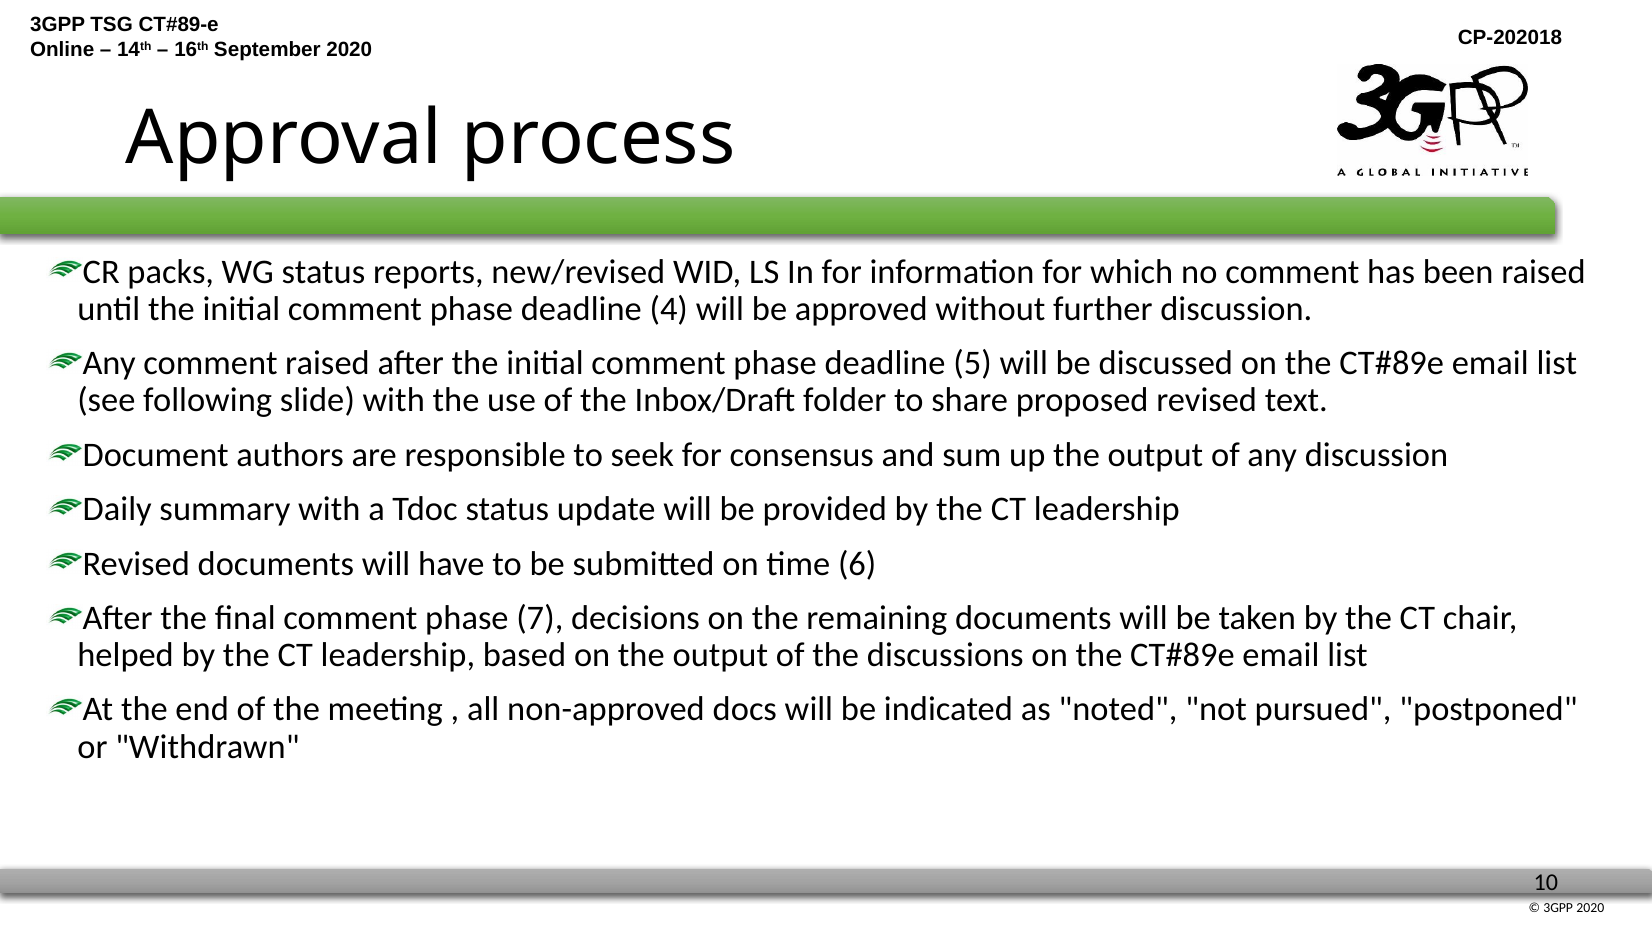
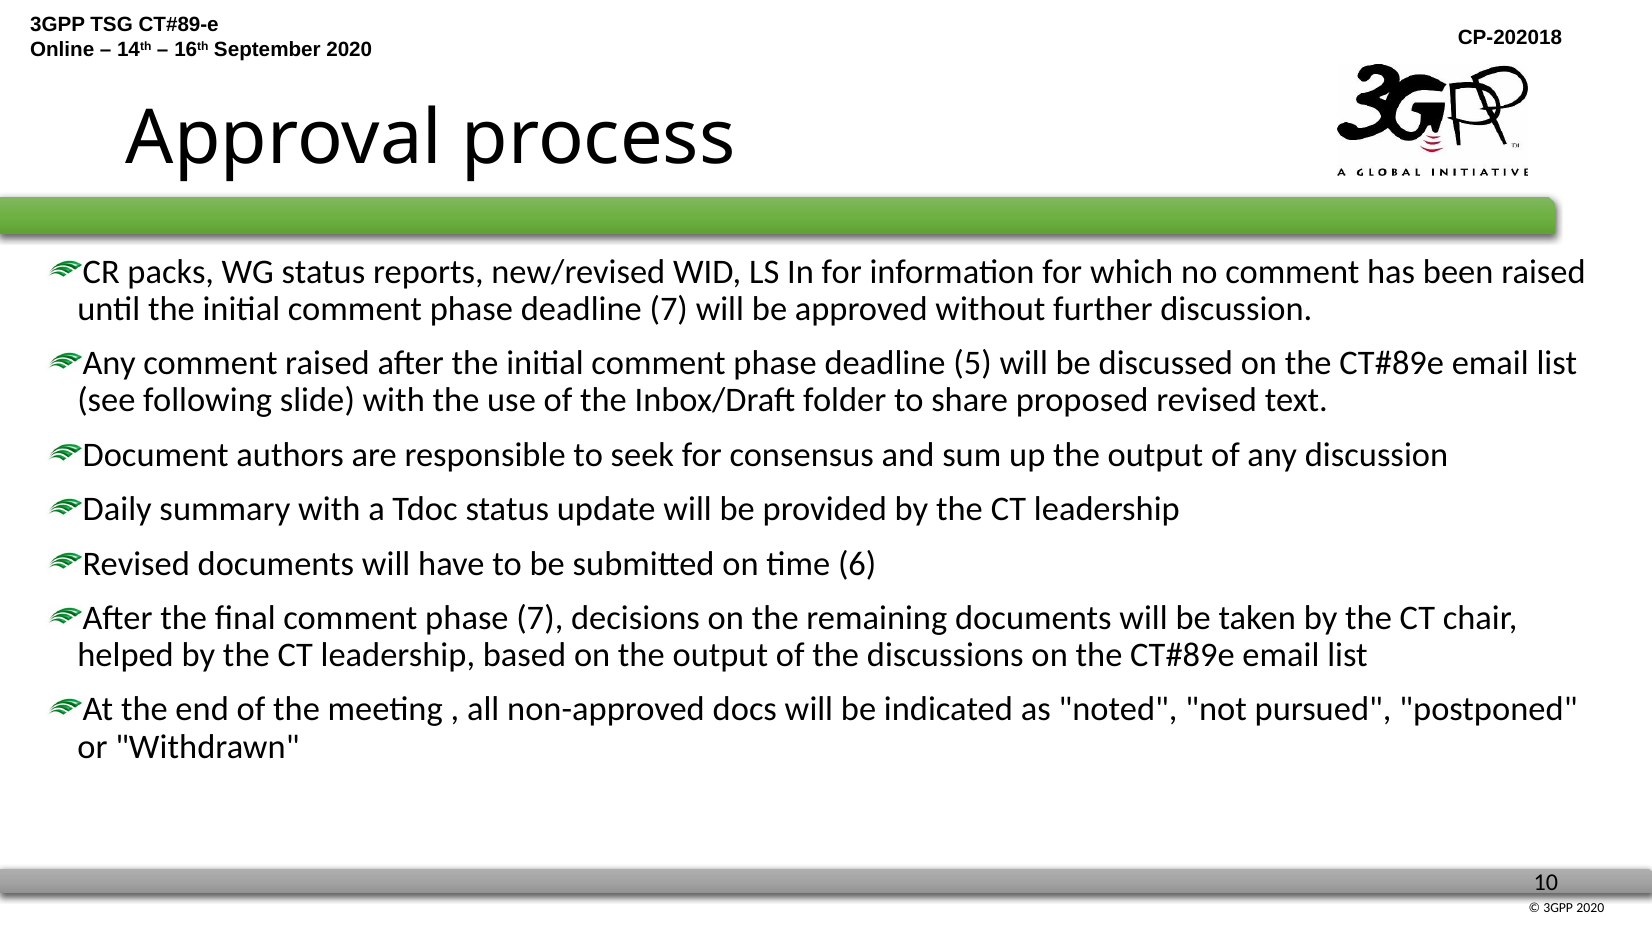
deadline 4: 4 -> 7 (669, 309)
